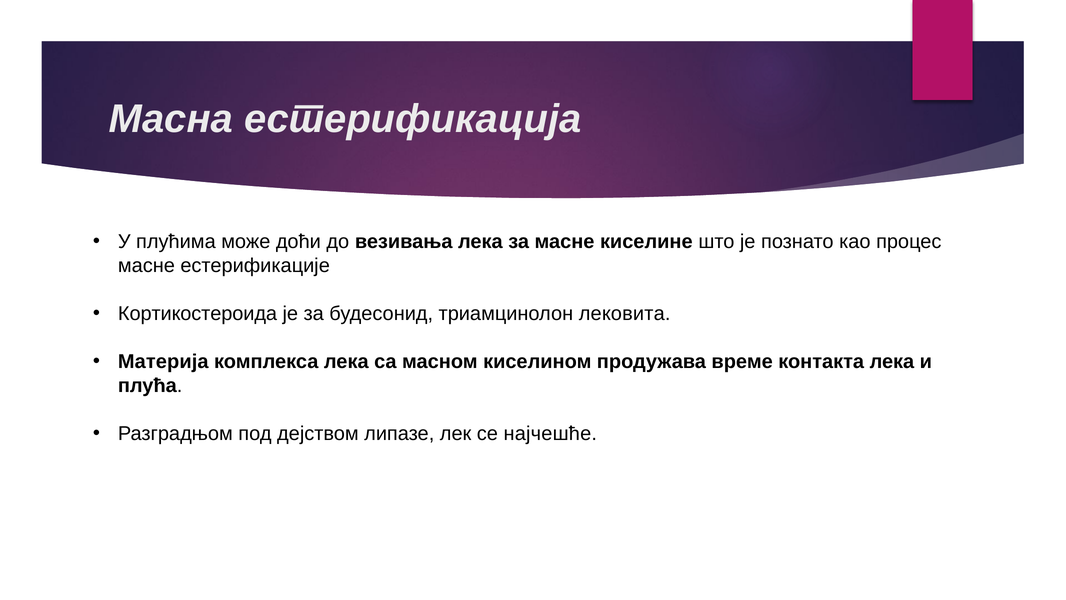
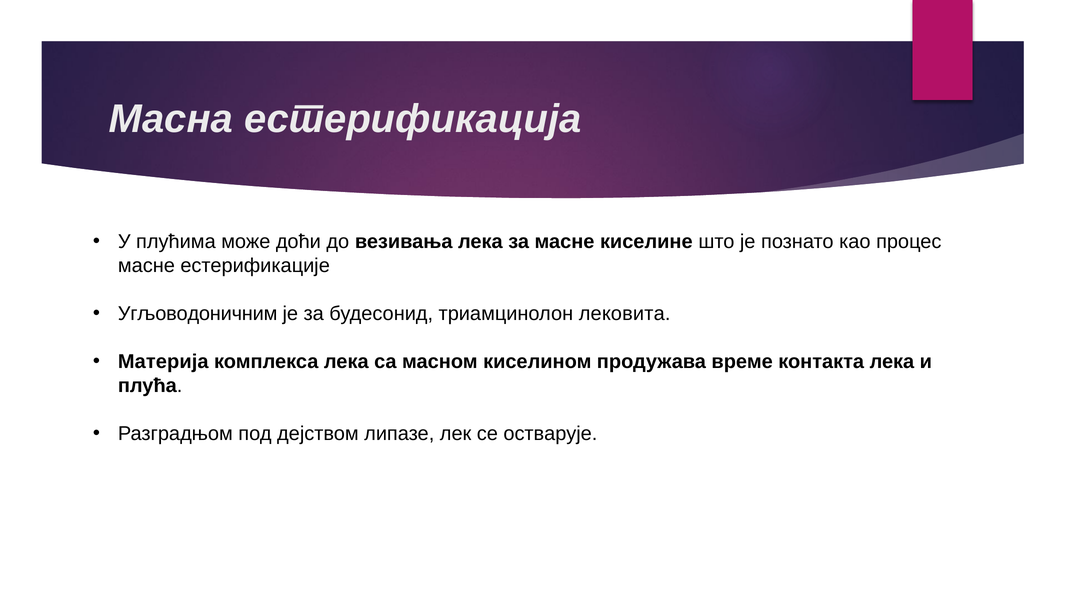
Кортикостероида: Кортикостероида -> Угљоводоничним (198, 313)
најчешће: најчешће -> остварује (550, 433)
